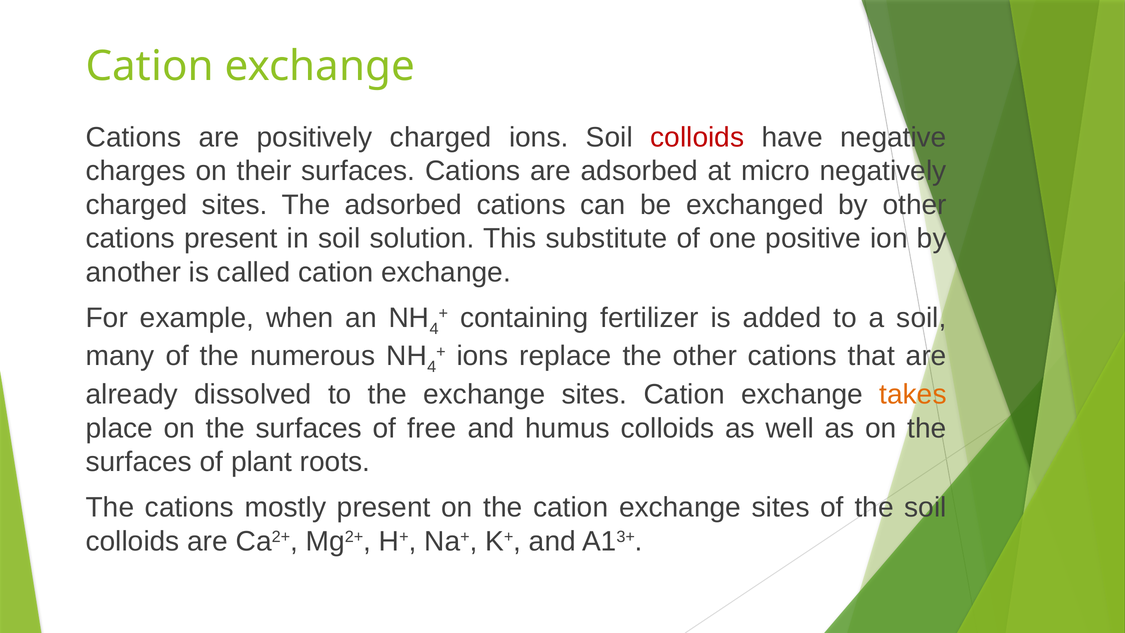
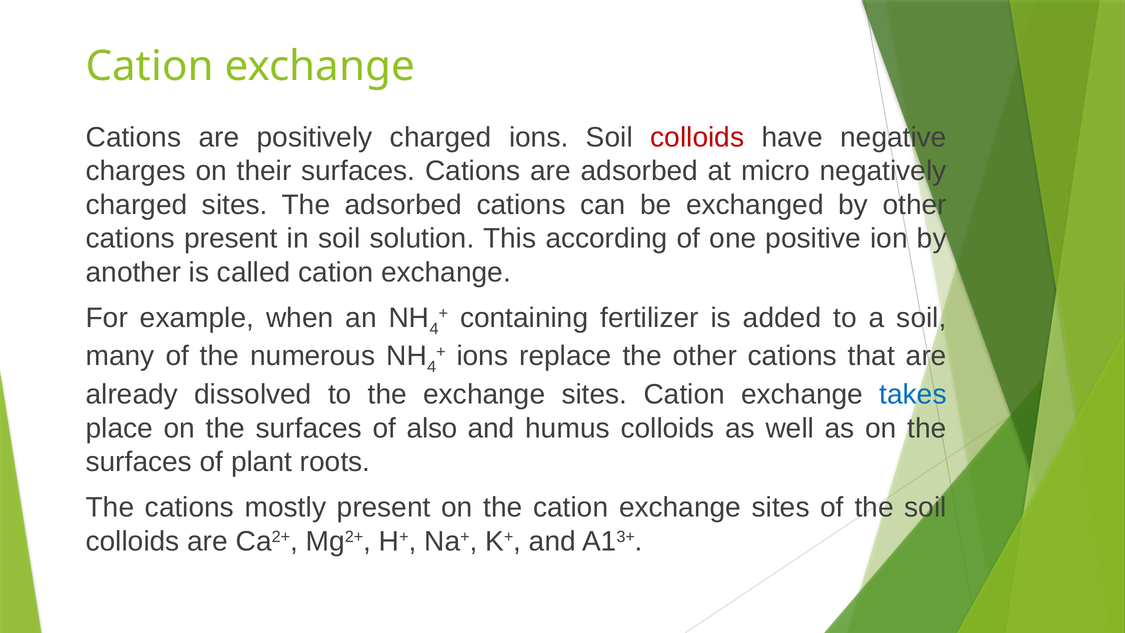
substitute: substitute -> according (607, 238)
takes colour: orange -> blue (913, 394)
free: free -> also (432, 428)
